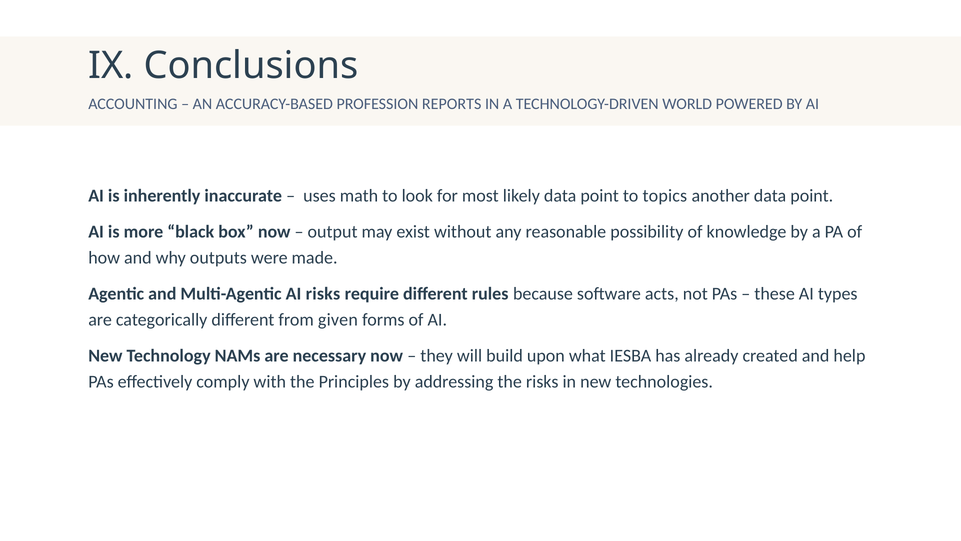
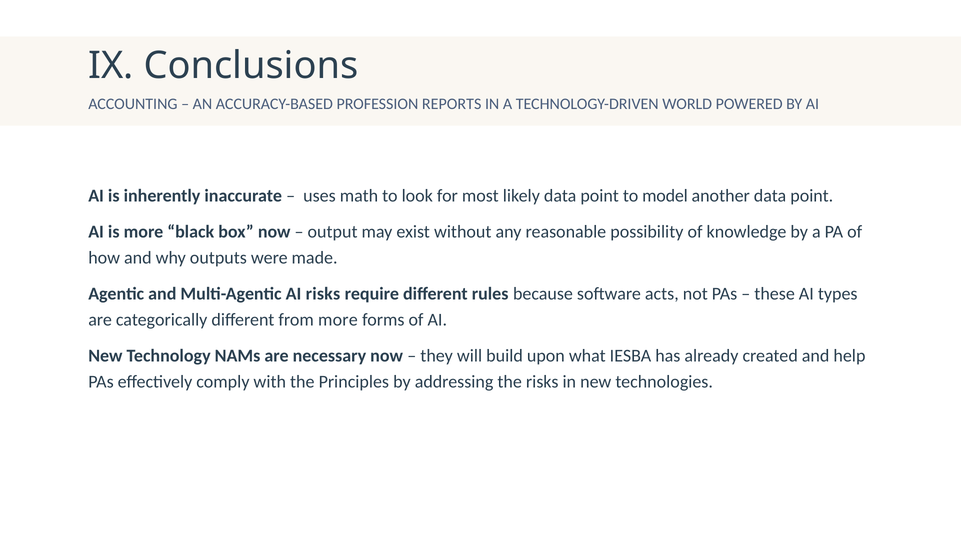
topics: topics -> model (665, 196)
from given: given -> more (338, 320)
